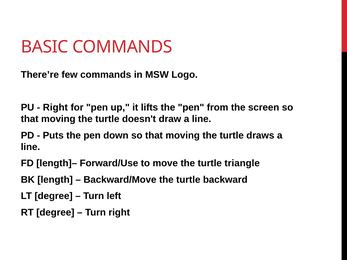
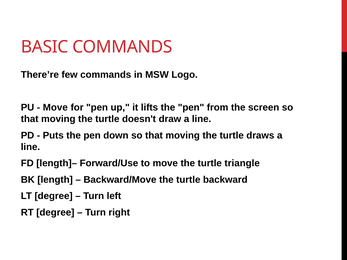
Right: Right -> Move (55, 107)
